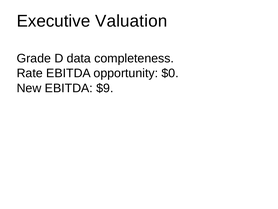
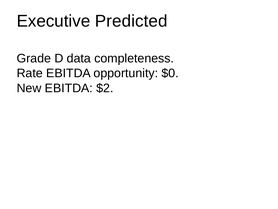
Valuation: Valuation -> Predicted (131, 21)
$9: $9 -> $2 (105, 88)
